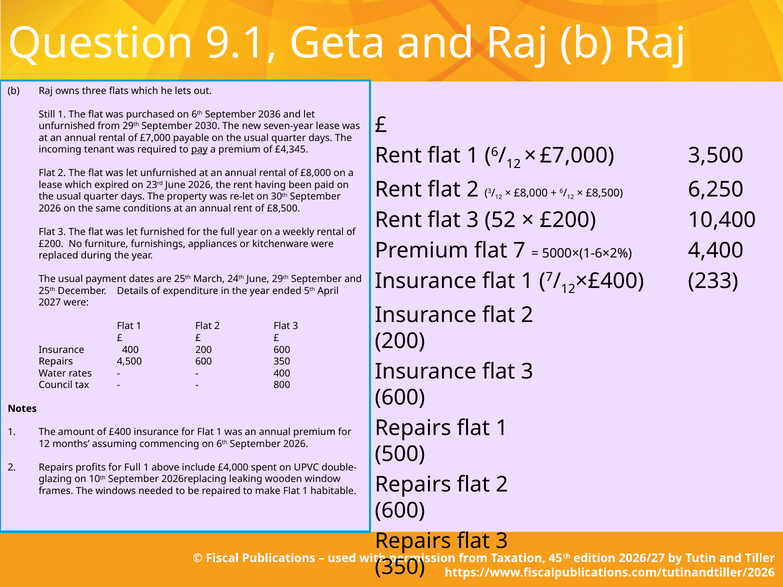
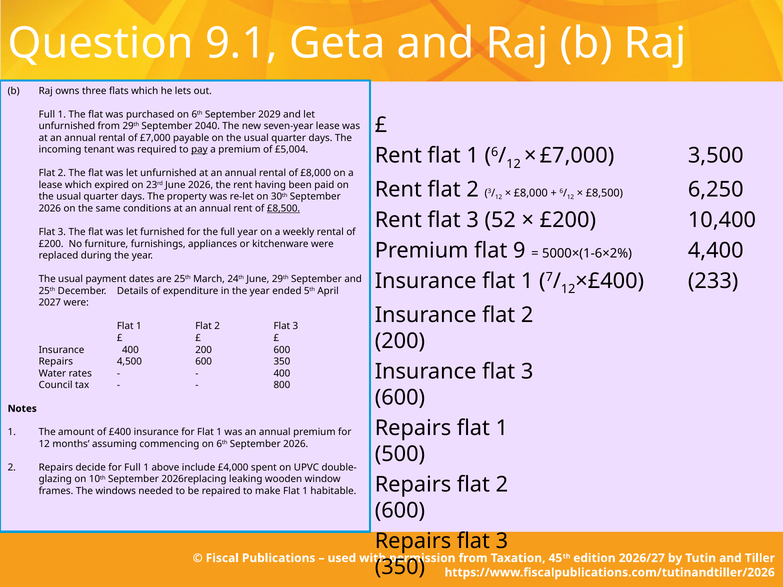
Still: Still -> Full (47, 114)
2036: 2036 -> 2029 (269, 114)
2030: 2030 -> 2040 (207, 126)
£4,345: £4,345 -> £5,004 (292, 150)
£8,500 underline: none -> present (284, 209)
7: 7 -> 9 (519, 250)
profits: profits -> decide (91, 468)
